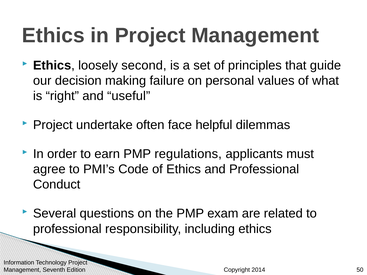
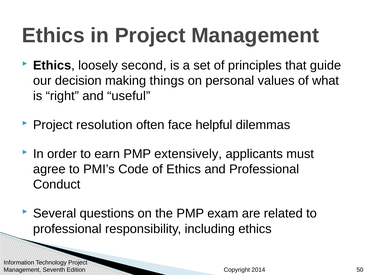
failure: failure -> things (167, 81)
undertake: undertake -> resolution (104, 125)
regulations: regulations -> extensively (188, 154)
